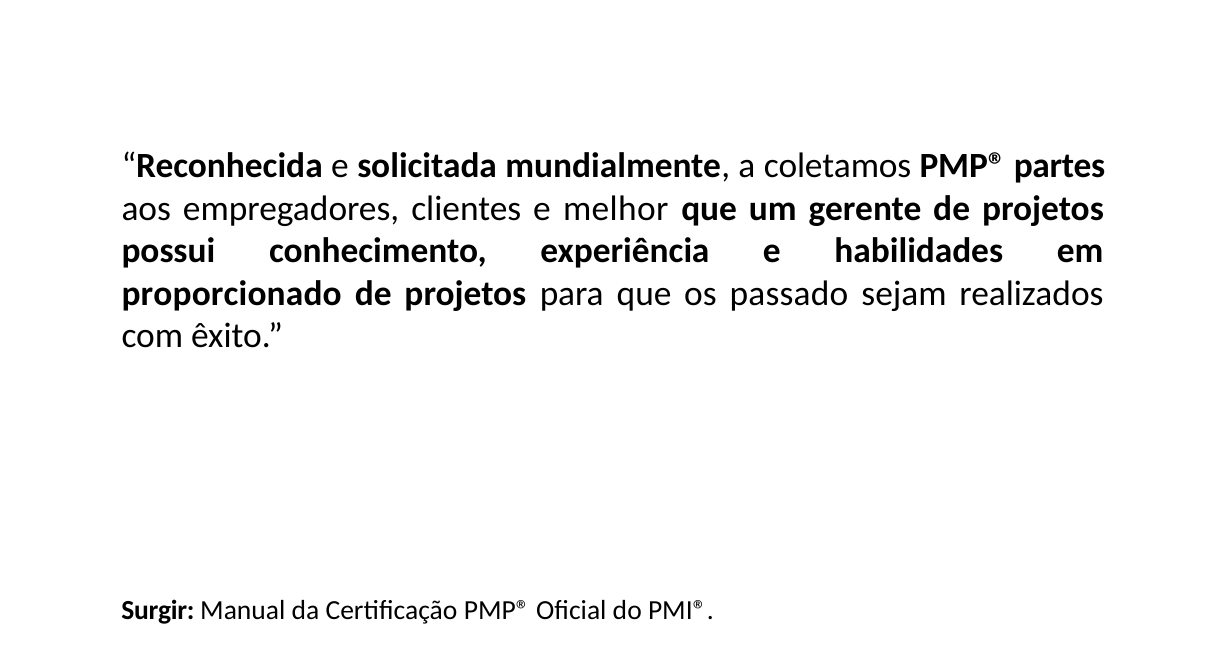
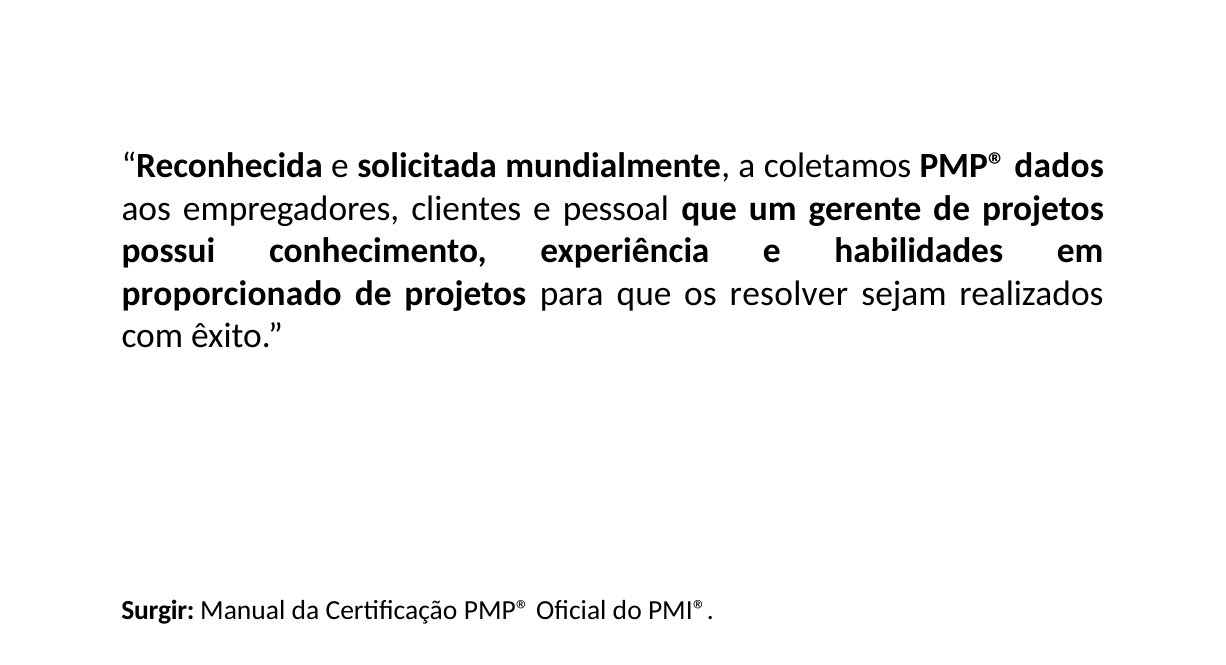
partes: partes -> dados (1059, 166)
melhor: melhor -> pessoal (616, 209)
passado: passado -> resolver (789, 294)
